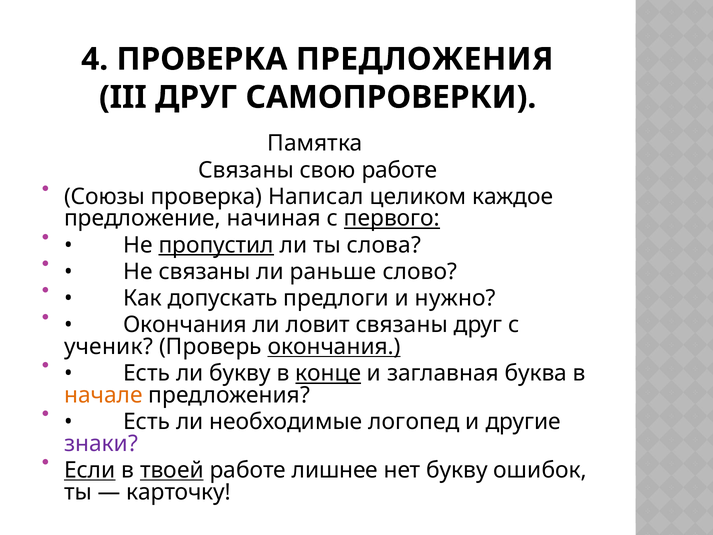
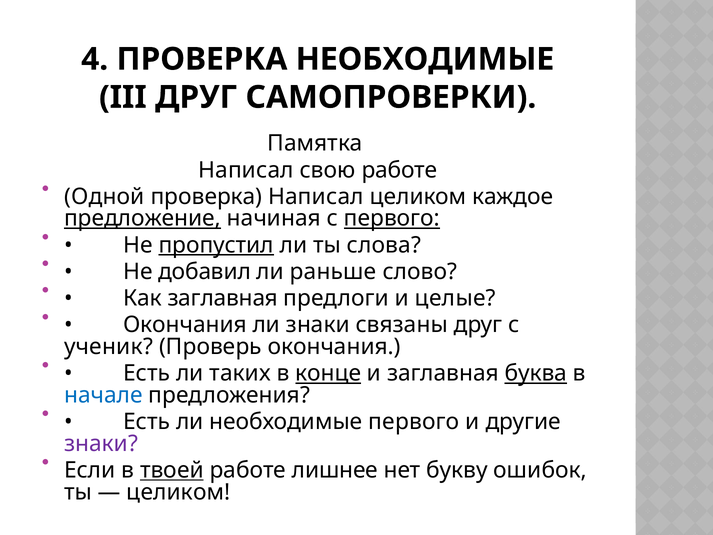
ПРОВЕРКА ПРЕДЛОЖЕНИЯ: ПРЕДЛОЖЕНИЯ -> НЕОБХОДИМЫЕ (425, 59)
Связаны: Связаны -> Написал (246, 170)
Союзы: Союзы -> Одной (104, 197)
предложение underline: none -> present (143, 218)
Не связаны: связаны -> добавил (205, 272)
Как допускать: допускать -> заглавная (223, 298)
нужно: нужно -> целые (455, 298)
ли ловит: ловит -> знаки (318, 325)
окончания underline: present -> none (334, 347)
ли букву: букву -> таких (240, 373)
буква underline: none -> present (536, 373)
начале colour: orange -> blue (103, 395)
необходимые логопед: логопед -> первого (414, 422)
Если underline: present -> none (90, 470)
карточку: карточку -> целиком (179, 492)
